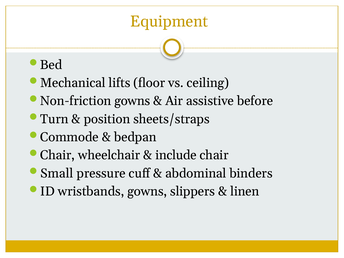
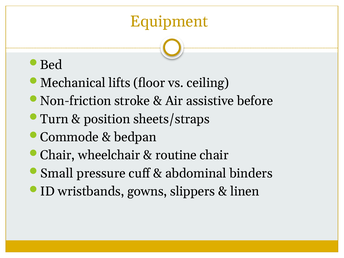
Non-friction gowns: gowns -> stroke (132, 101)
include: include -> routine (176, 155)
